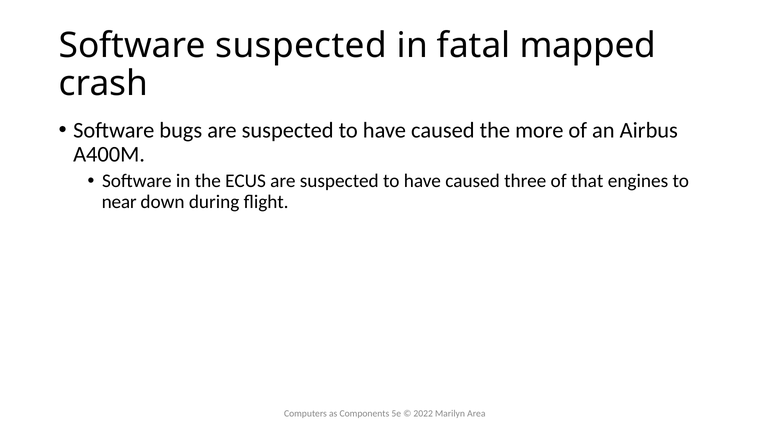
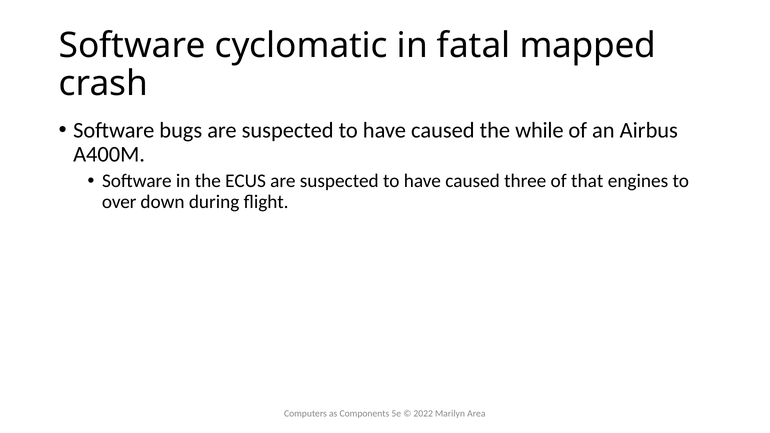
Software suspected: suspected -> cyclomatic (301, 46)
more: more -> while (539, 130)
near: near -> over (119, 202)
